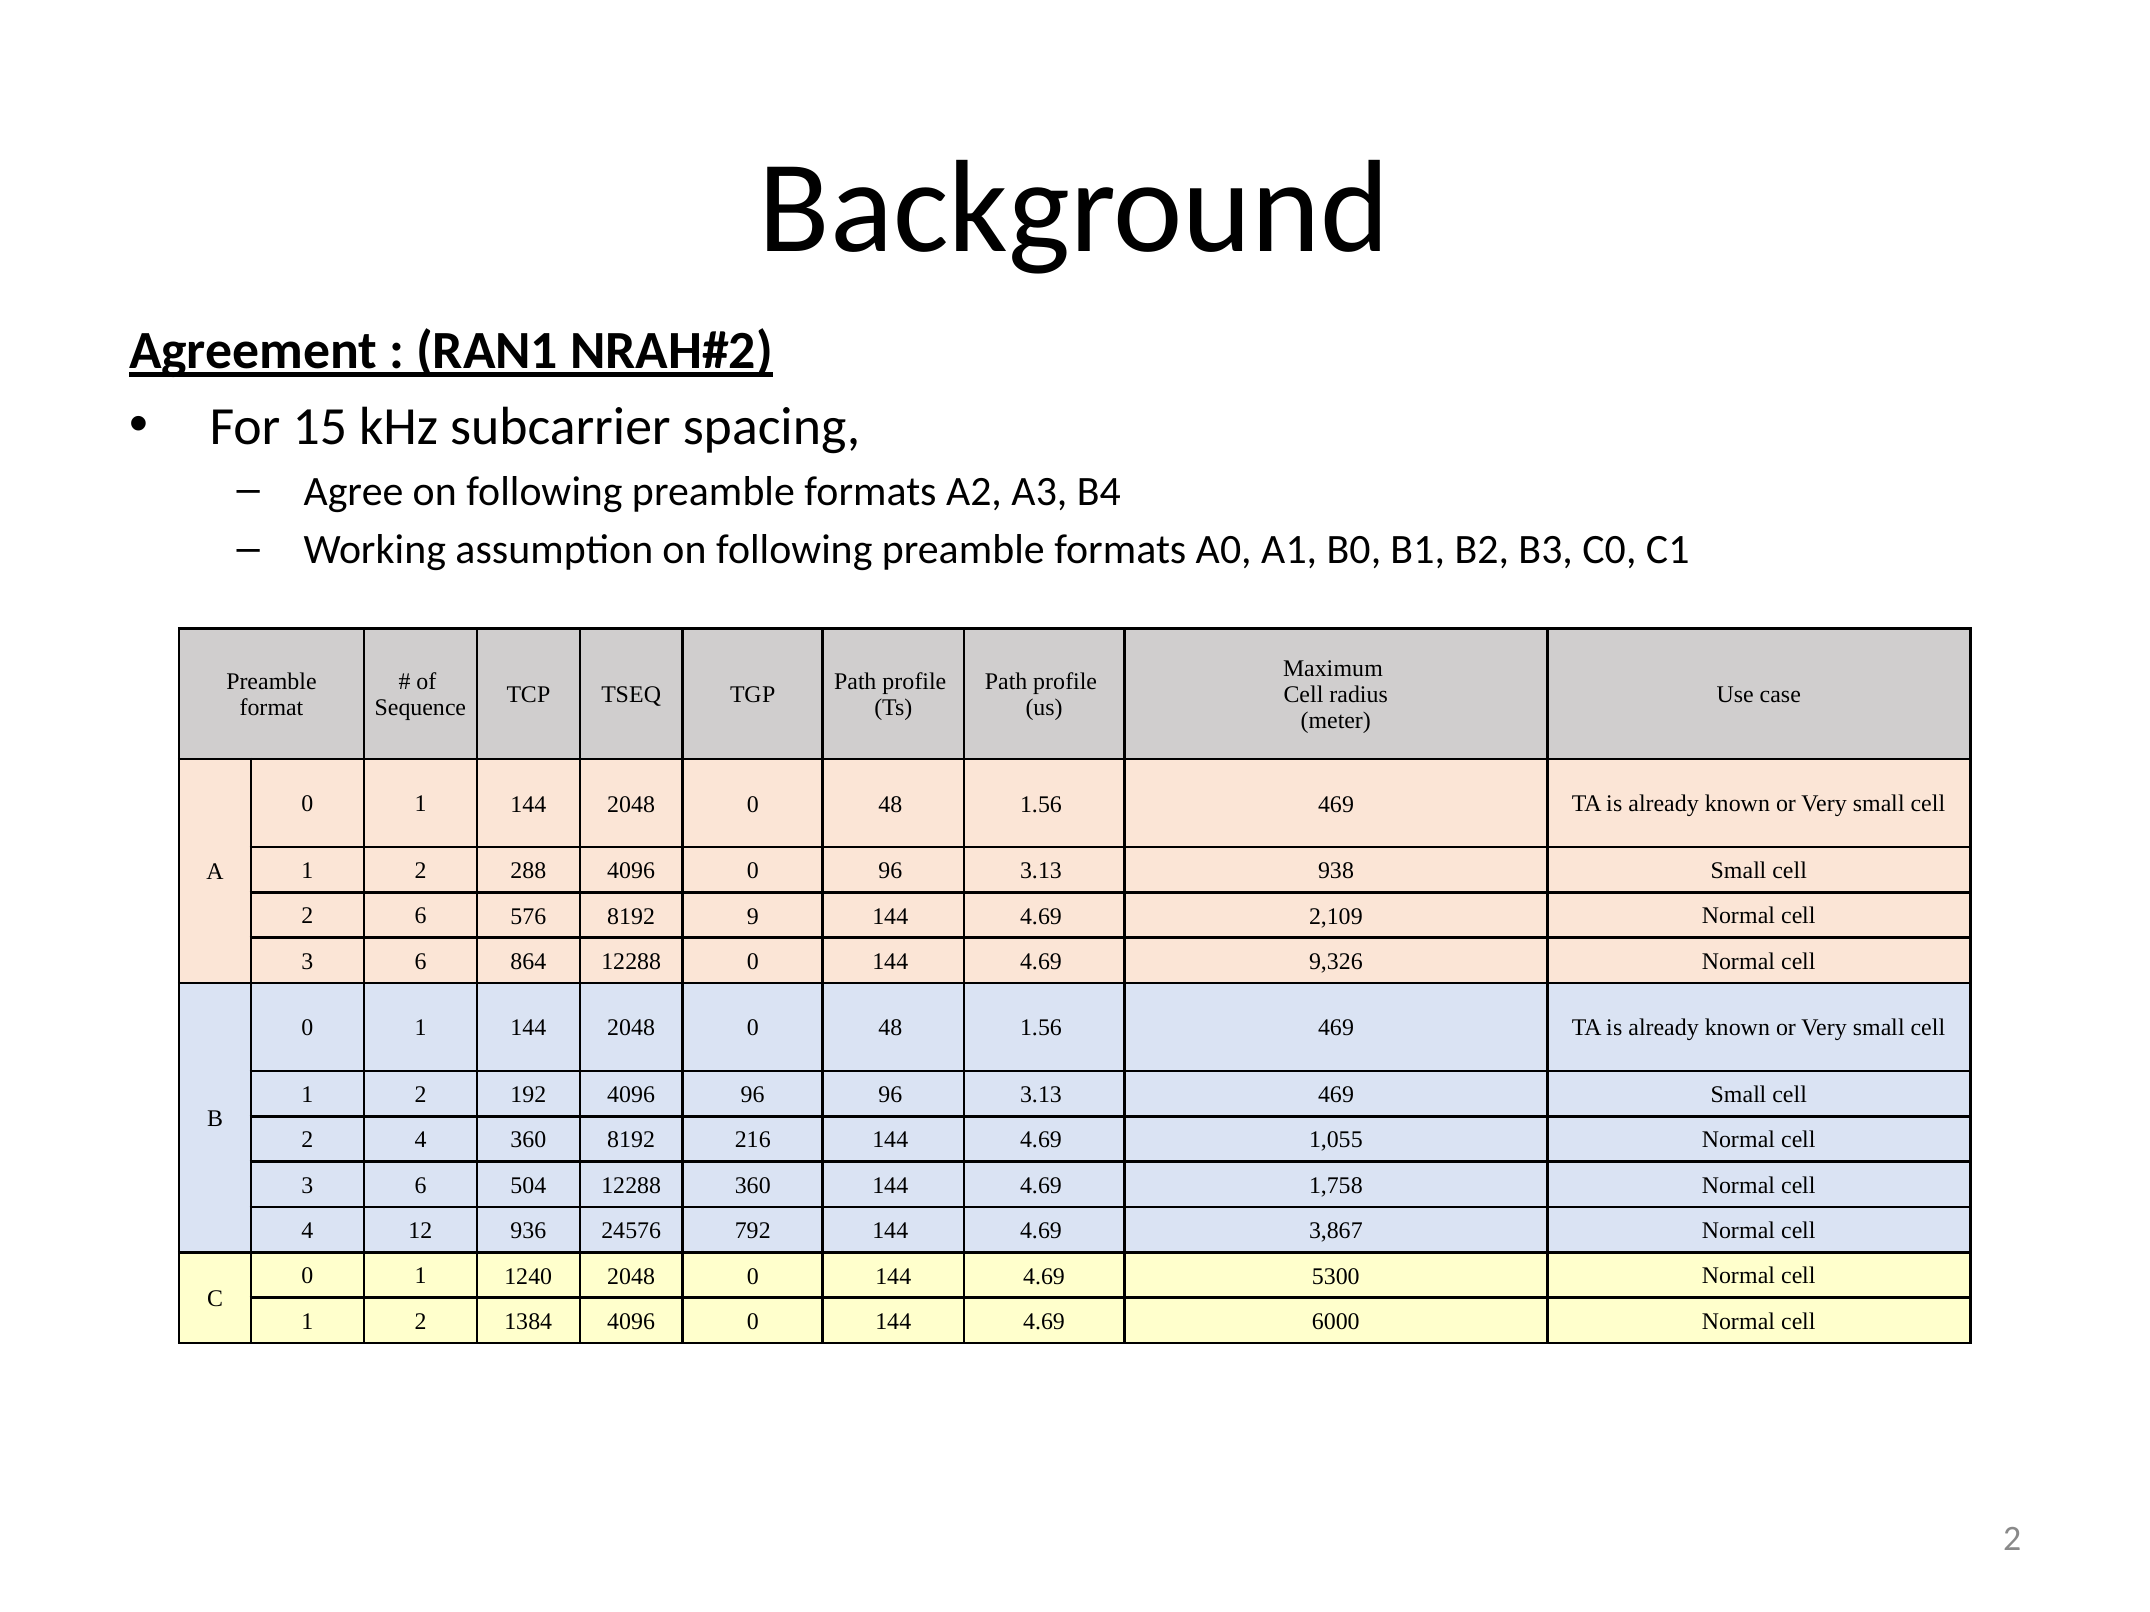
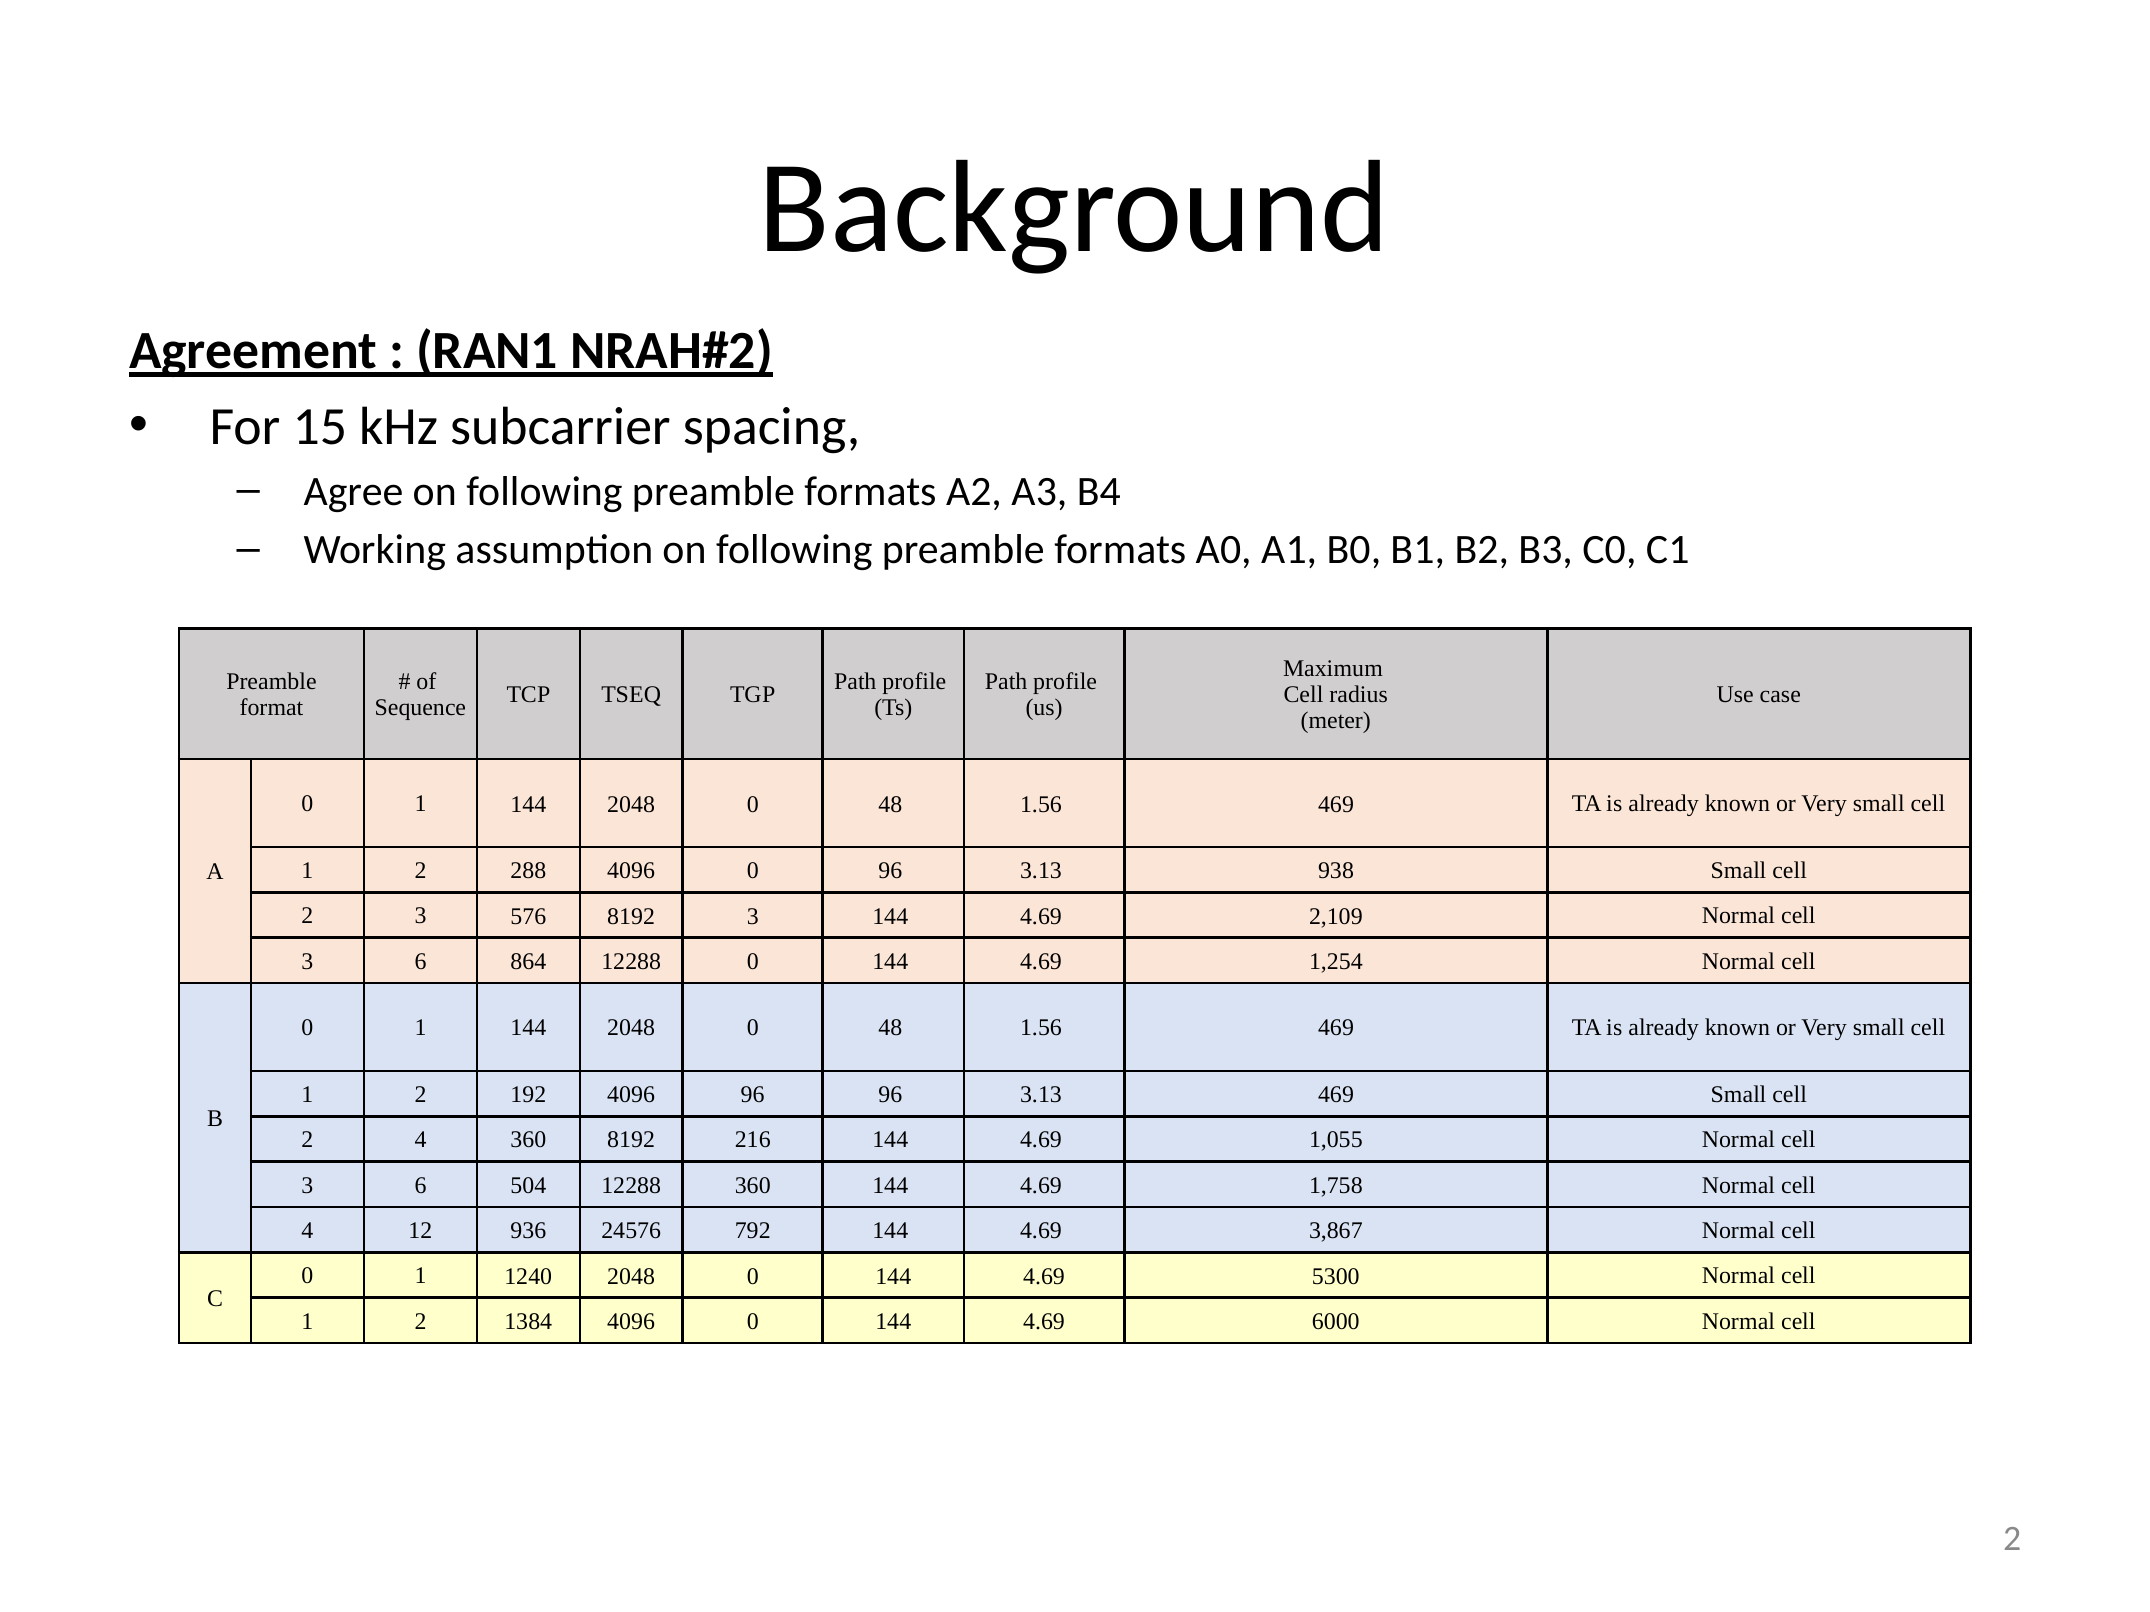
2 6: 6 -> 3 (420, 916)
8192 9: 9 -> 3 (753, 916)
9,326: 9,326 -> 1,254 (1336, 962)
